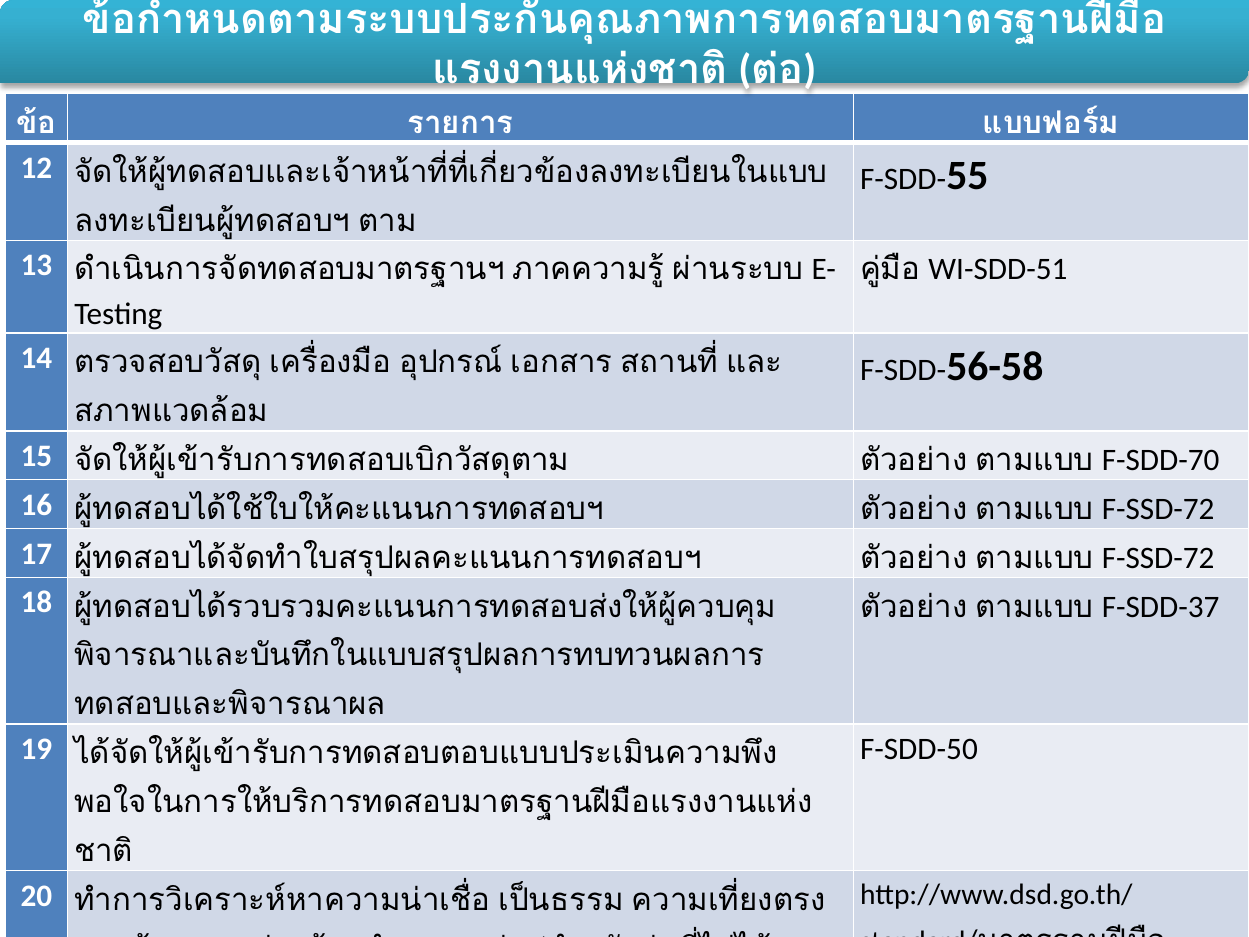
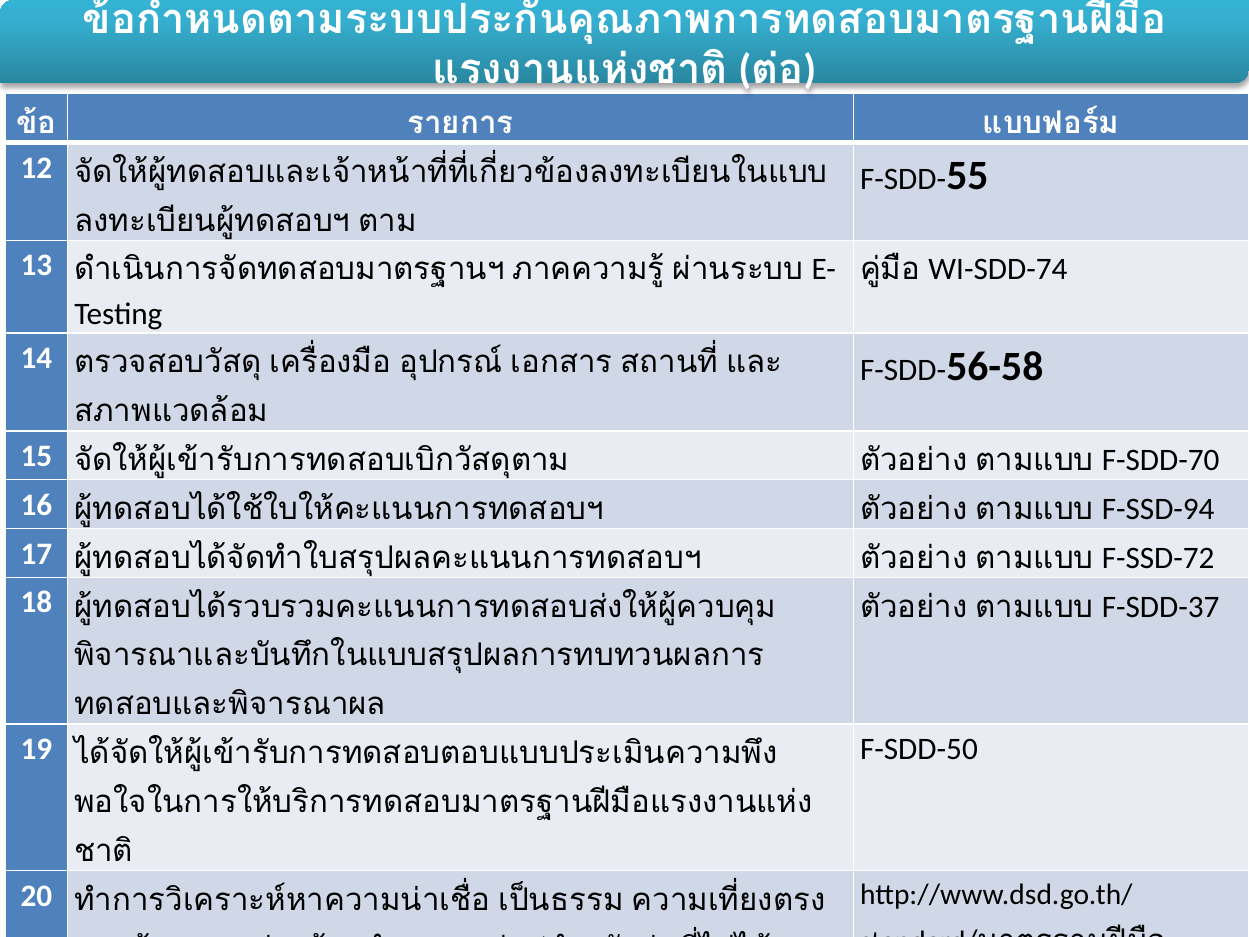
WI-SDD-51: WI-SDD-51 -> WI-SDD-74 (998, 270)
F-SSD-72: F-SSD-72 -> F-SSD-94 (1158, 509)
